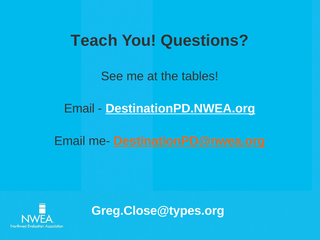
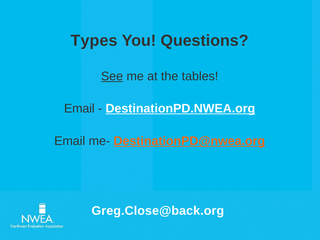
Teach: Teach -> Types (94, 41)
See underline: none -> present (112, 76)
Greg.Close@types.org: Greg.Close@types.org -> Greg.Close@back.org (158, 211)
